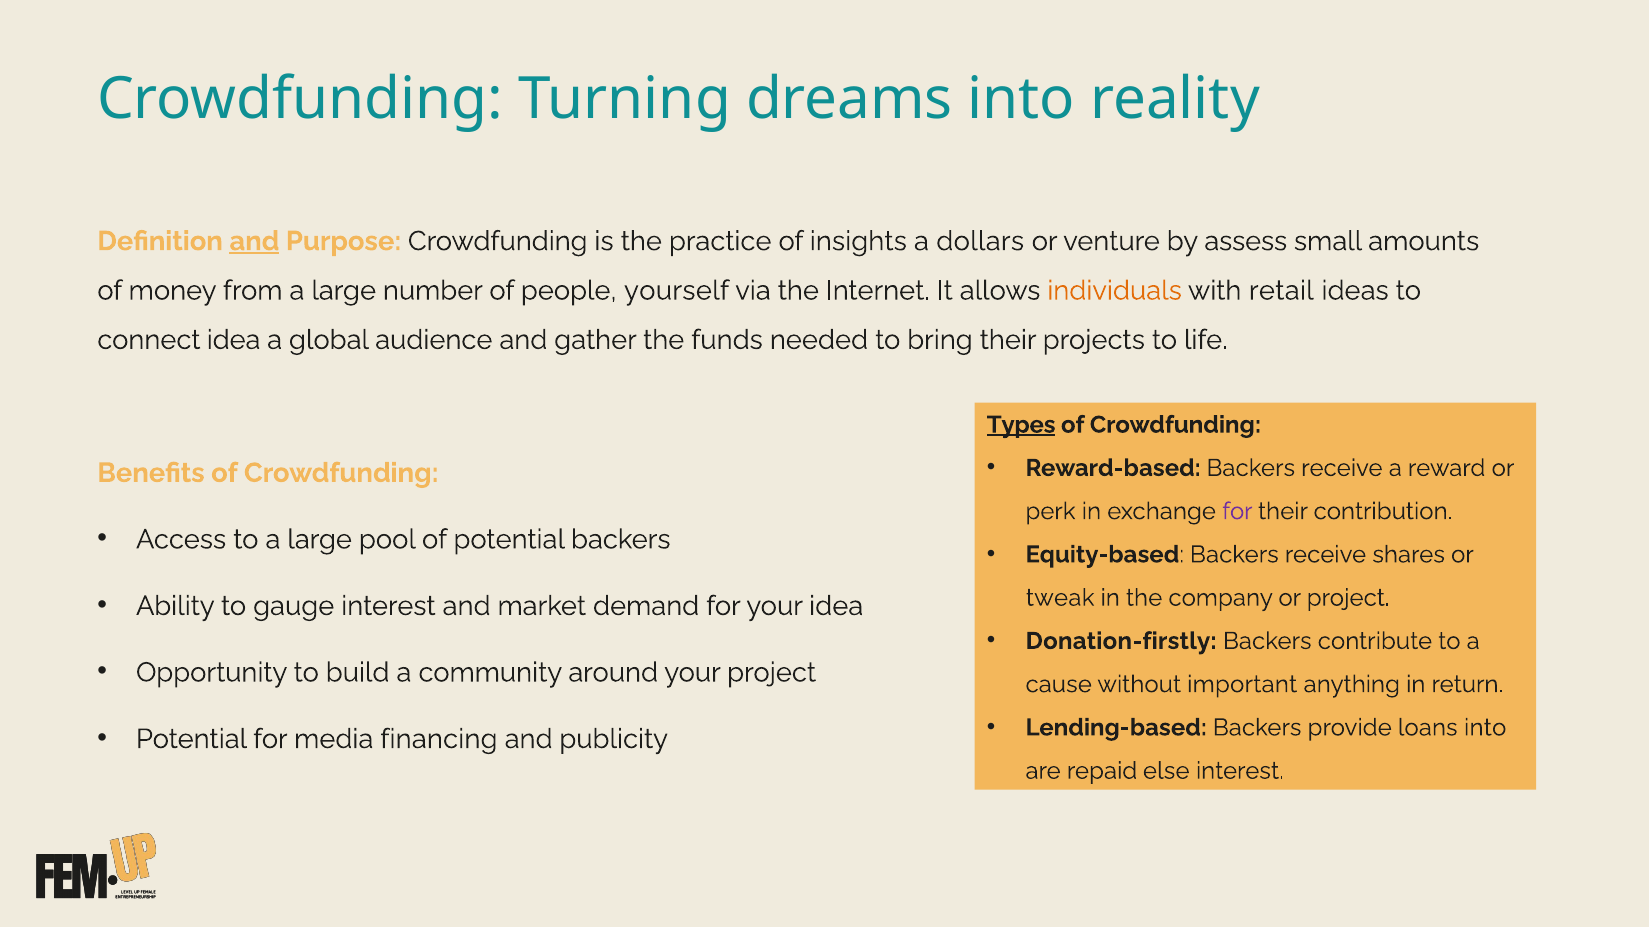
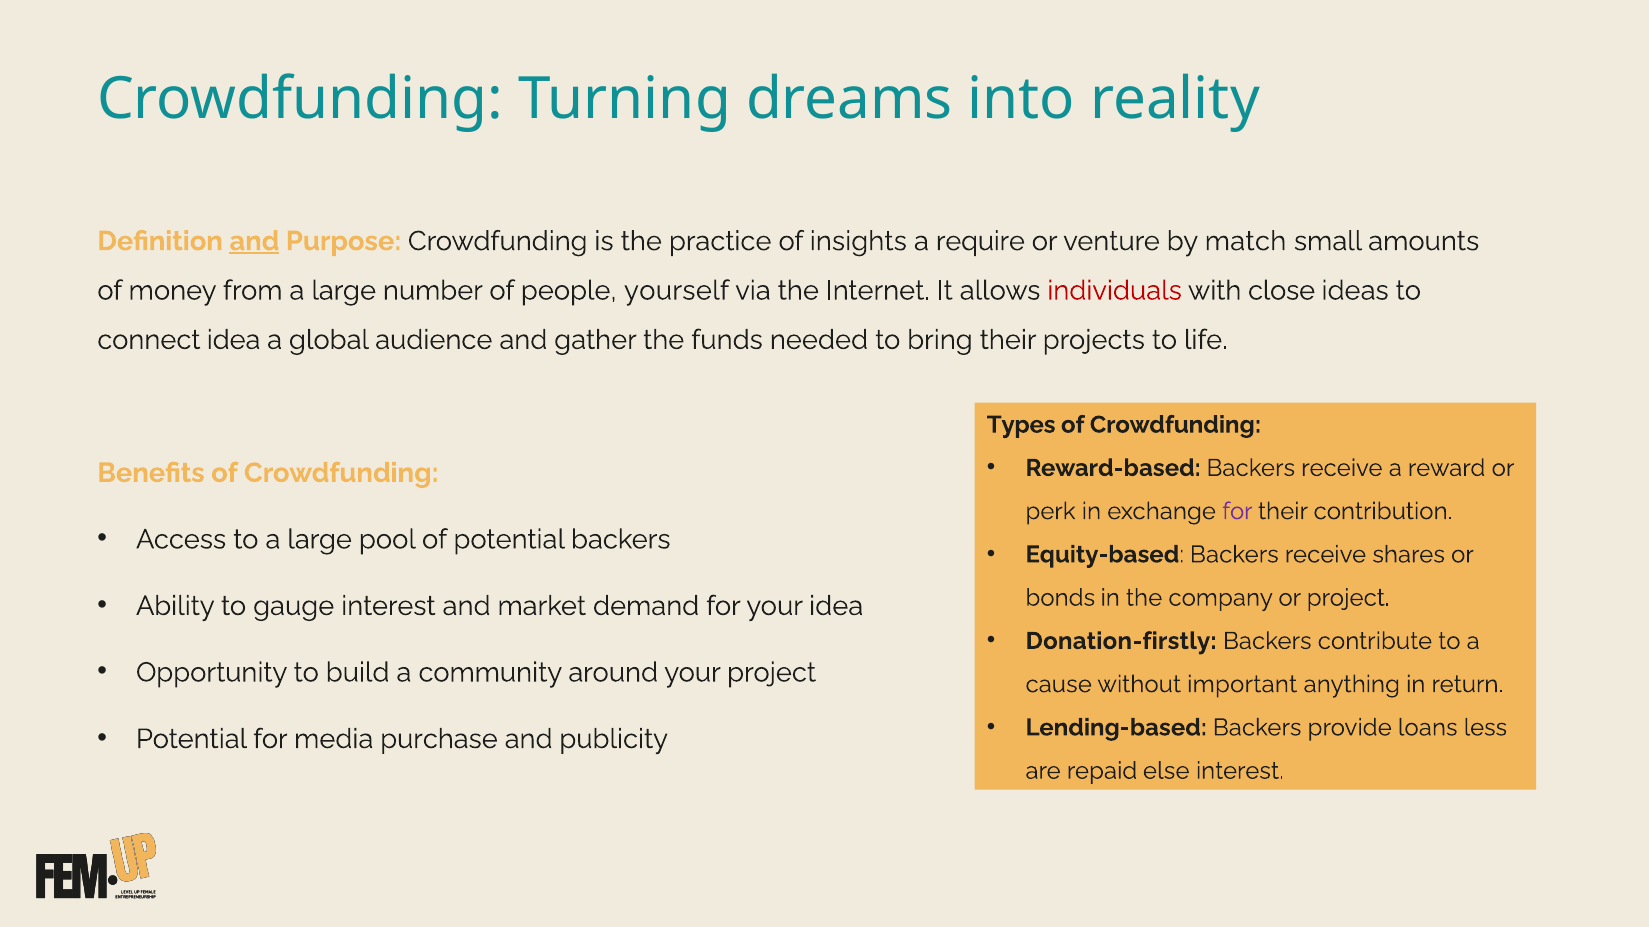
dollars: dollars -> require (980, 241)
assess: assess -> match (1246, 241)
individuals colour: orange -> red (1115, 291)
retail: retail -> close (1282, 291)
Types underline: present -> none (1021, 425)
tweak: tweak -> bonds (1060, 598)
loans into: into -> less (1485, 728)
financing: financing -> purchase (439, 739)
